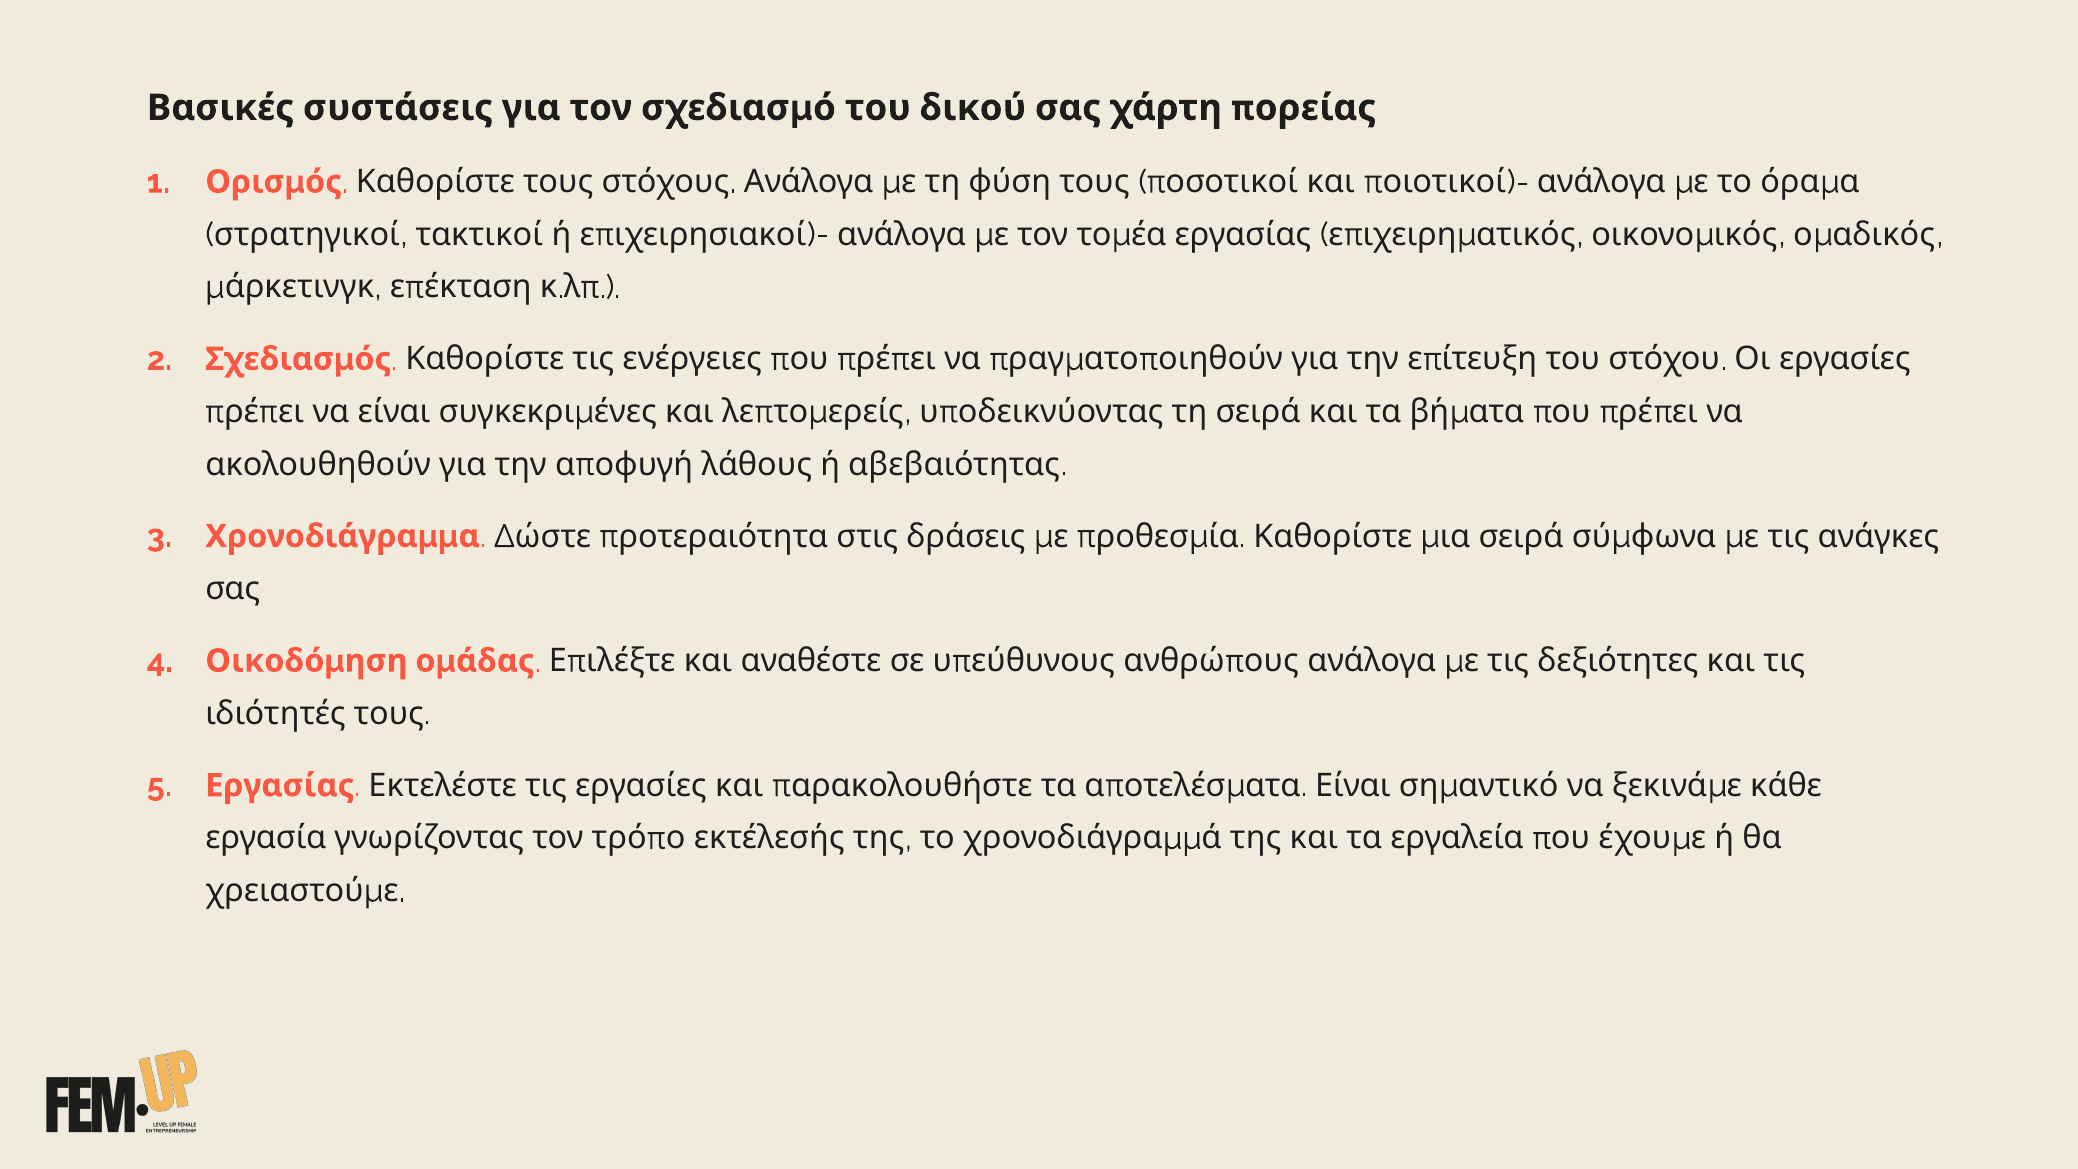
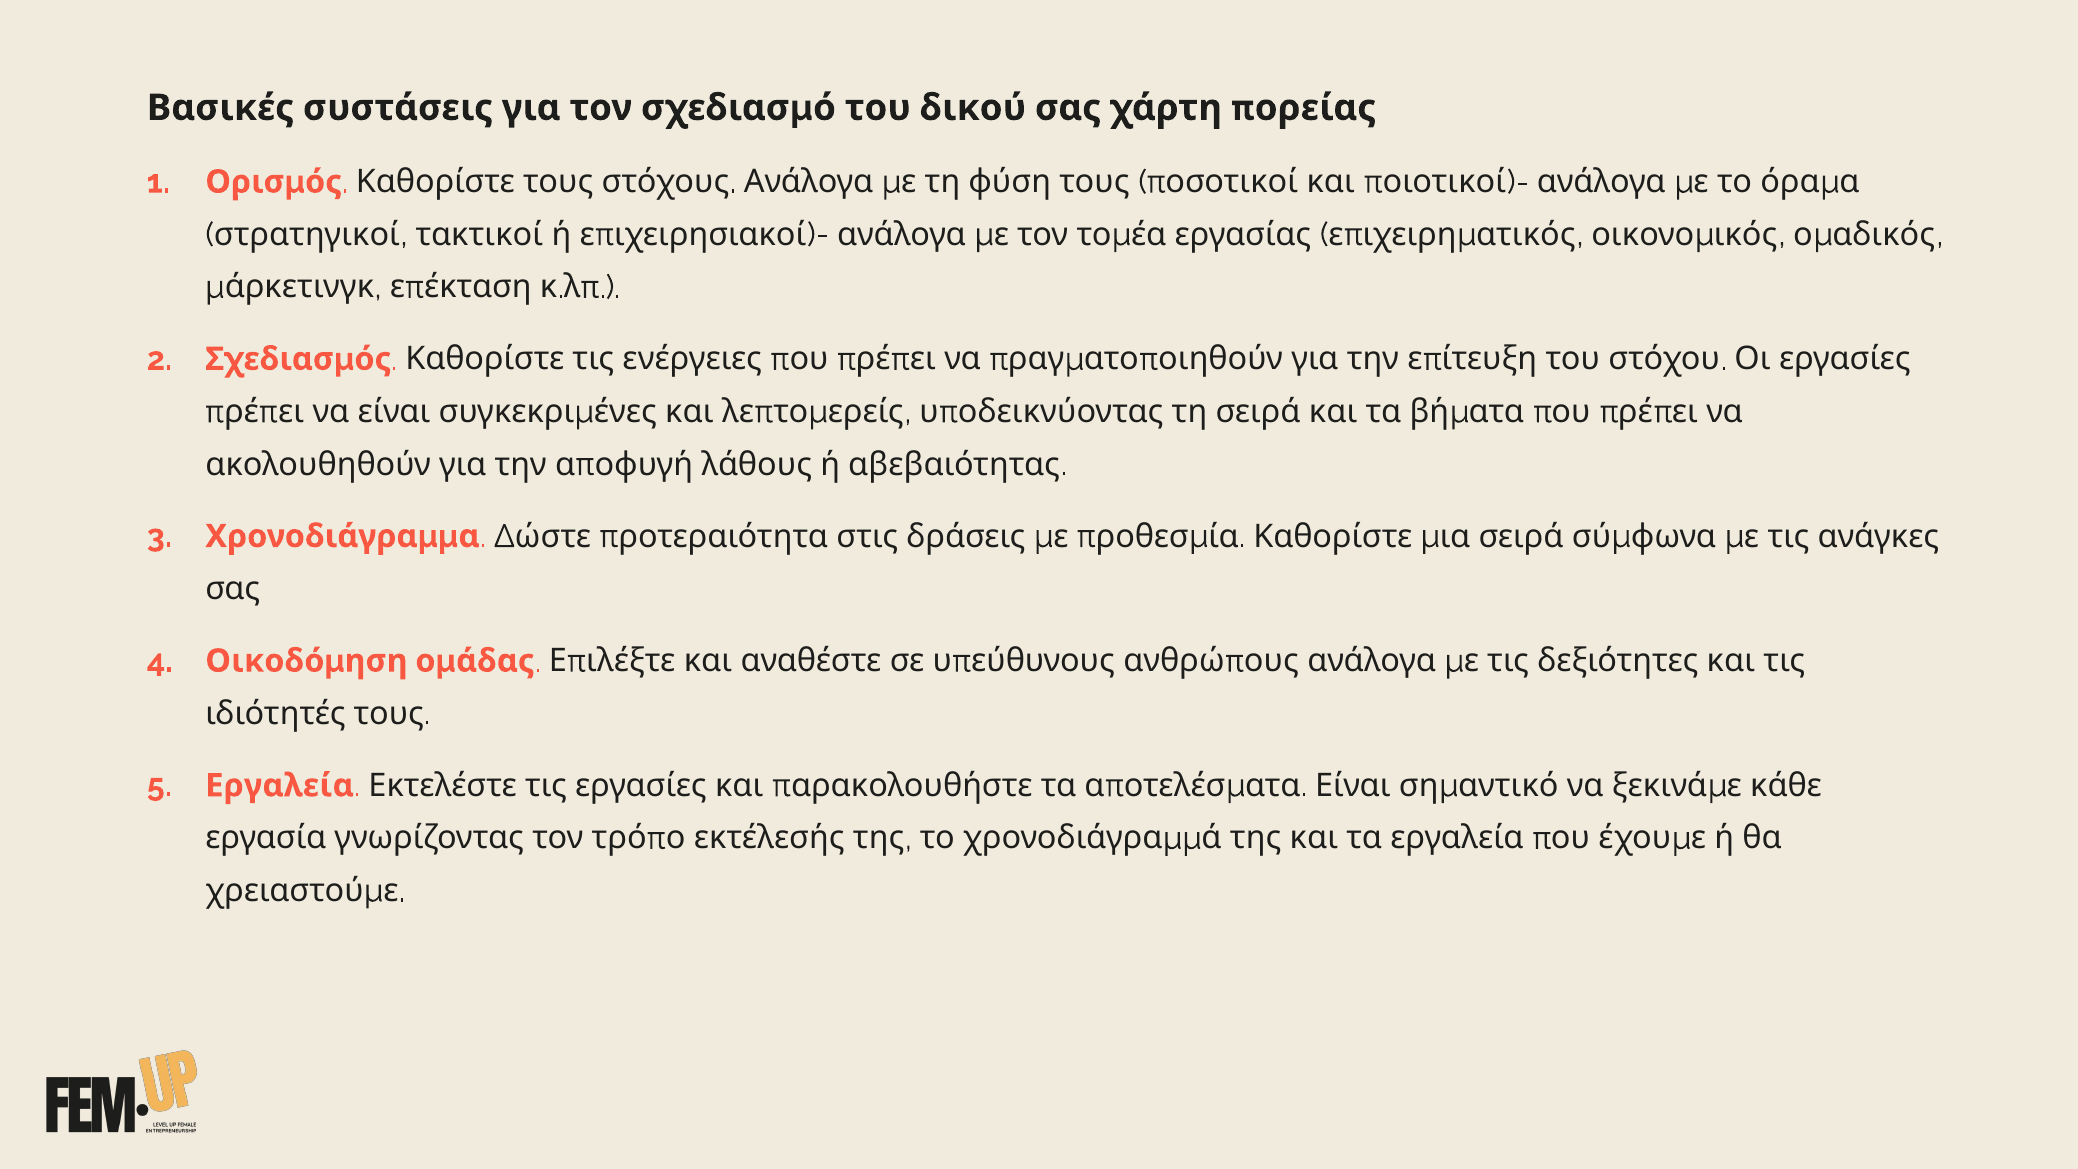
Εργασίας: Εργασίας -> Εργαλεία (280, 786)
